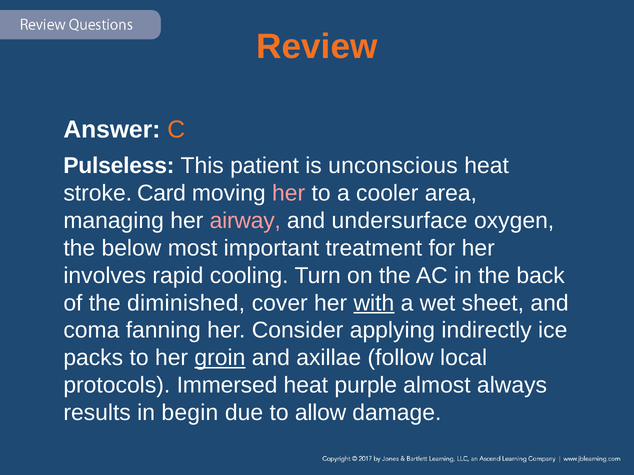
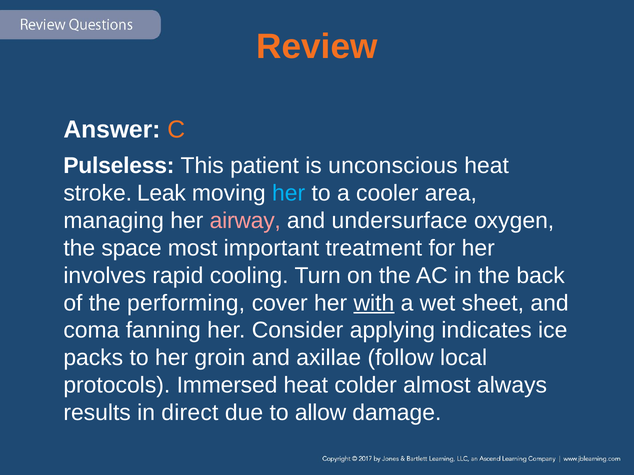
Card: Card -> Leak (161, 193)
her colour: pink -> light blue (289, 193)
below: below -> space (132, 248)
diminished: diminished -> performing (186, 303)
indirectly: indirectly -> indicates (487, 331)
groin underline: present -> none (220, 358)
purple: purple -> colder (366, 386)
begin: begin -> direct (190, 413)
